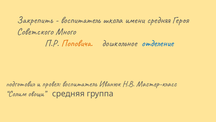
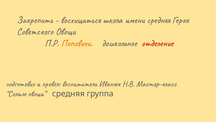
воспитатель: воспитатель -> восхищаться (81, 20)
Советского Много: Много -> Овощи (66, 31)
отделение colour: blue -> red (158, 43)
